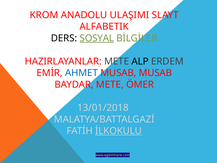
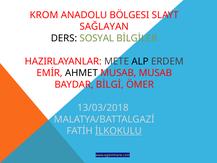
ULAŞIMI: ULAŞIMI -> BÖLGESI (129, 15)
ALFABETIK: ALFABETIK -> SAĞLAYAN (104, 27)
SOSYAL underline: present -> none (97, 38)
AHMET colour: blue -> black (81, 73)
BAYDAR METE: METE -> BİLGİ (110, 84)
13/01/2018: 13/01/2018 -> 13/03/2018 (103, 108)
